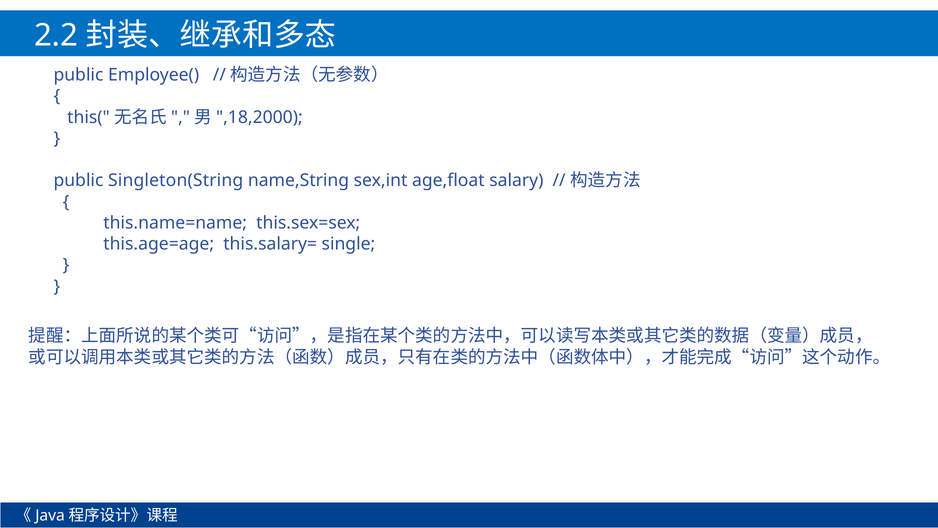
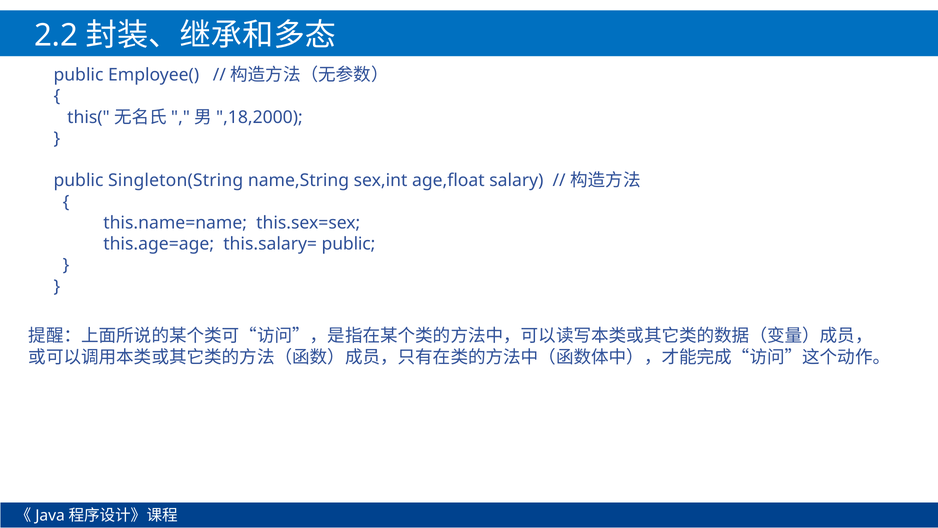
this.salary= single: single -> public (348, 244)
